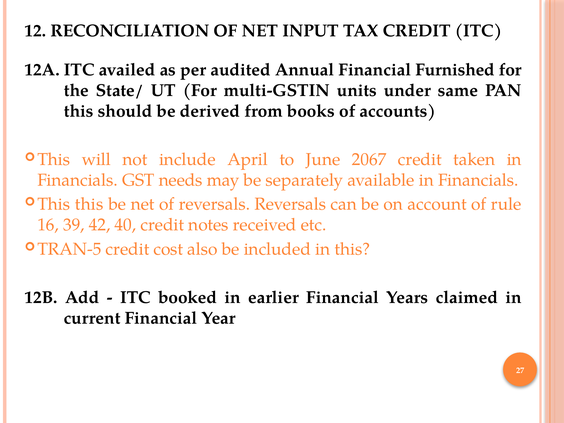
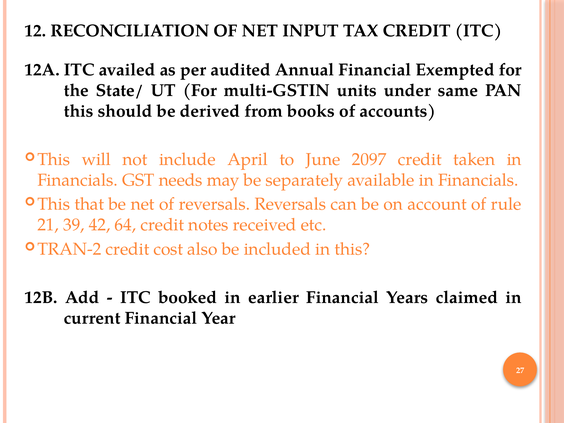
Furnished: Furnished -> Exempted (455, 70)
2067: 2067 -> 2097 (369, 159)
This this: this -> that (89, 204)
16: 16 -> 21 (48, 225)
40: 40 -> 64 (125, 225)
TRAN-5: TRAN-5 -> TRAN-2 (69, 249)
